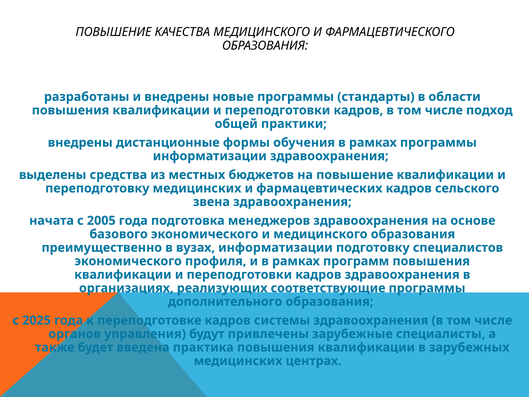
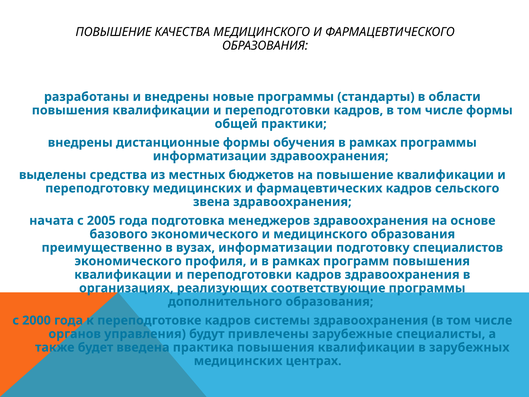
числе подход: подход -> формы (489, 110)
2025: 2025 -> 2000 (37, 320)
